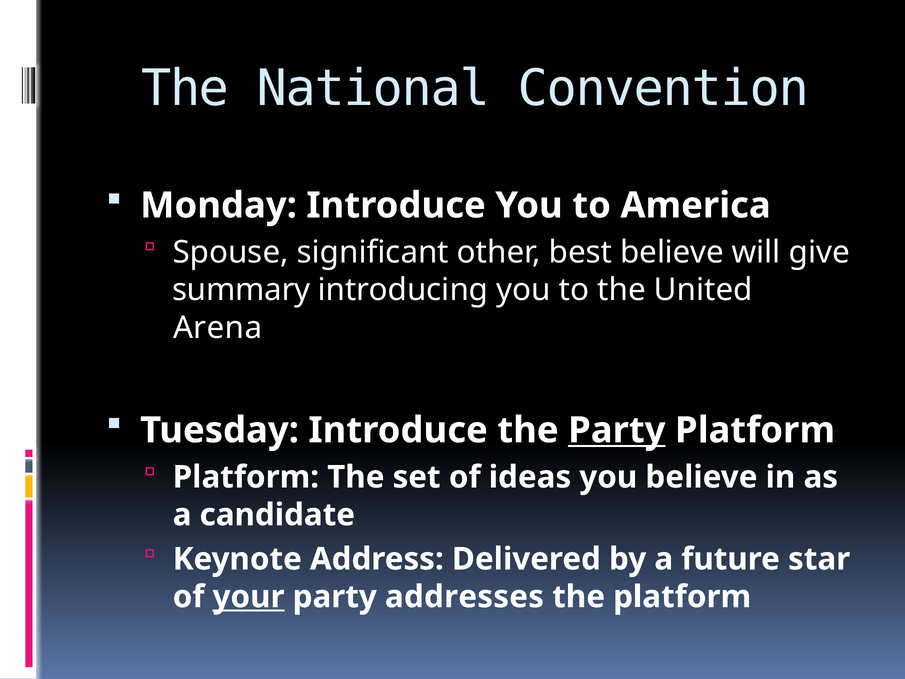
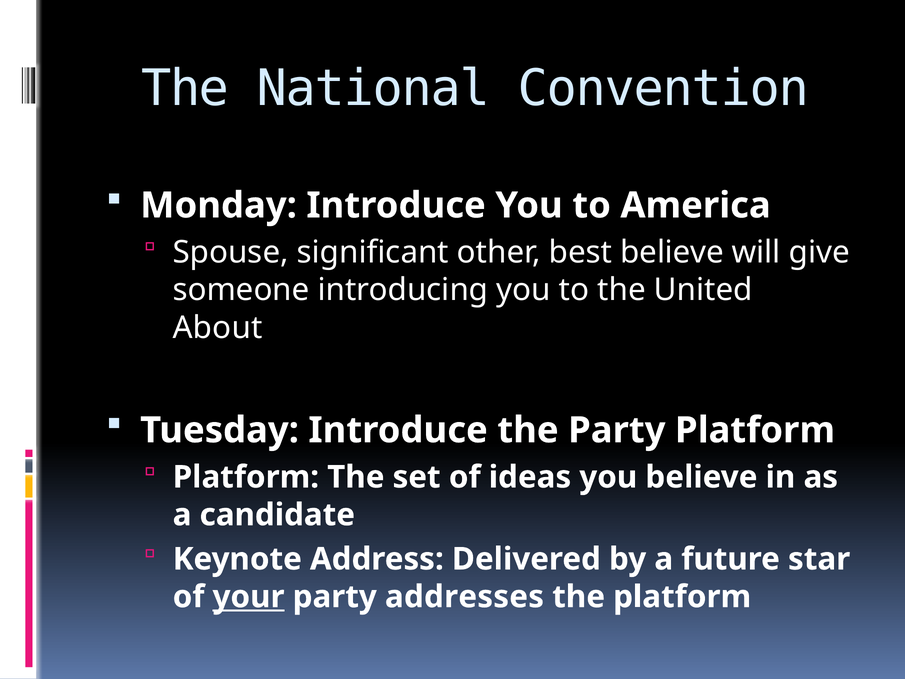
summary: summary -> someone (241, 290)
Arena: Arena -> About (218, 328)
Party underline: present -> none (617, 430)
